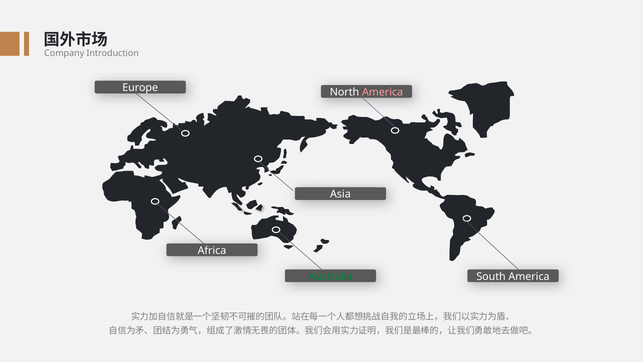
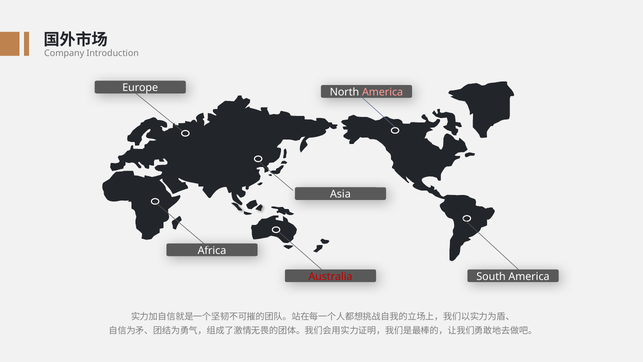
Australia colour: green -> red (330, 276)
